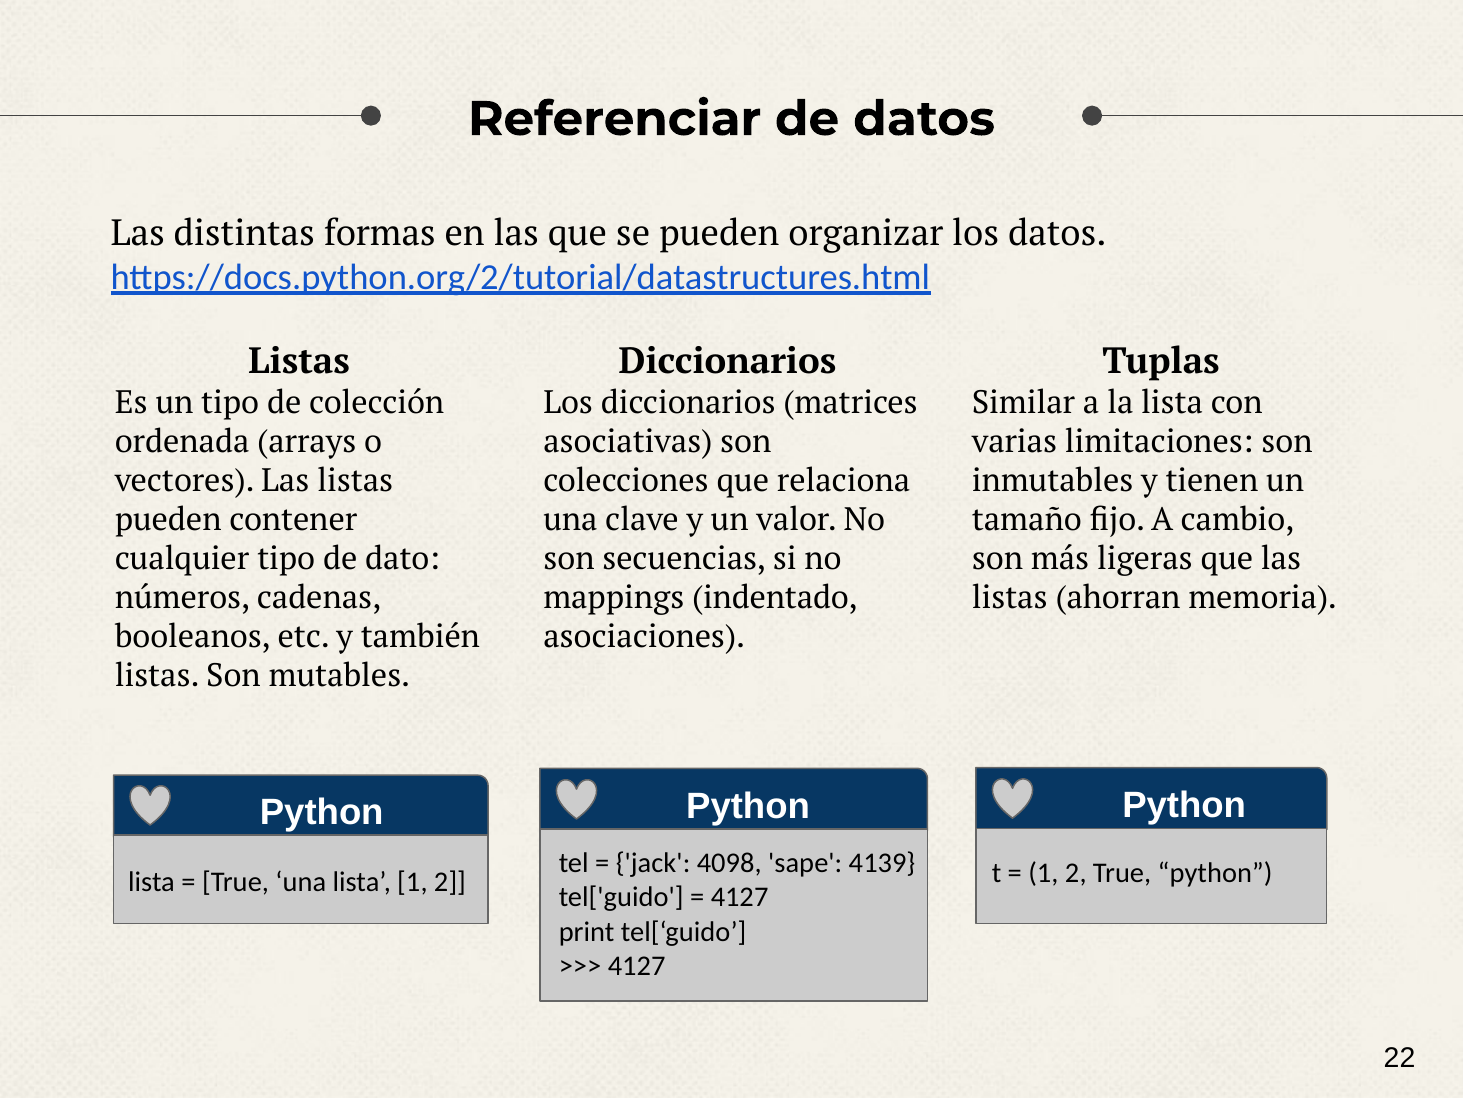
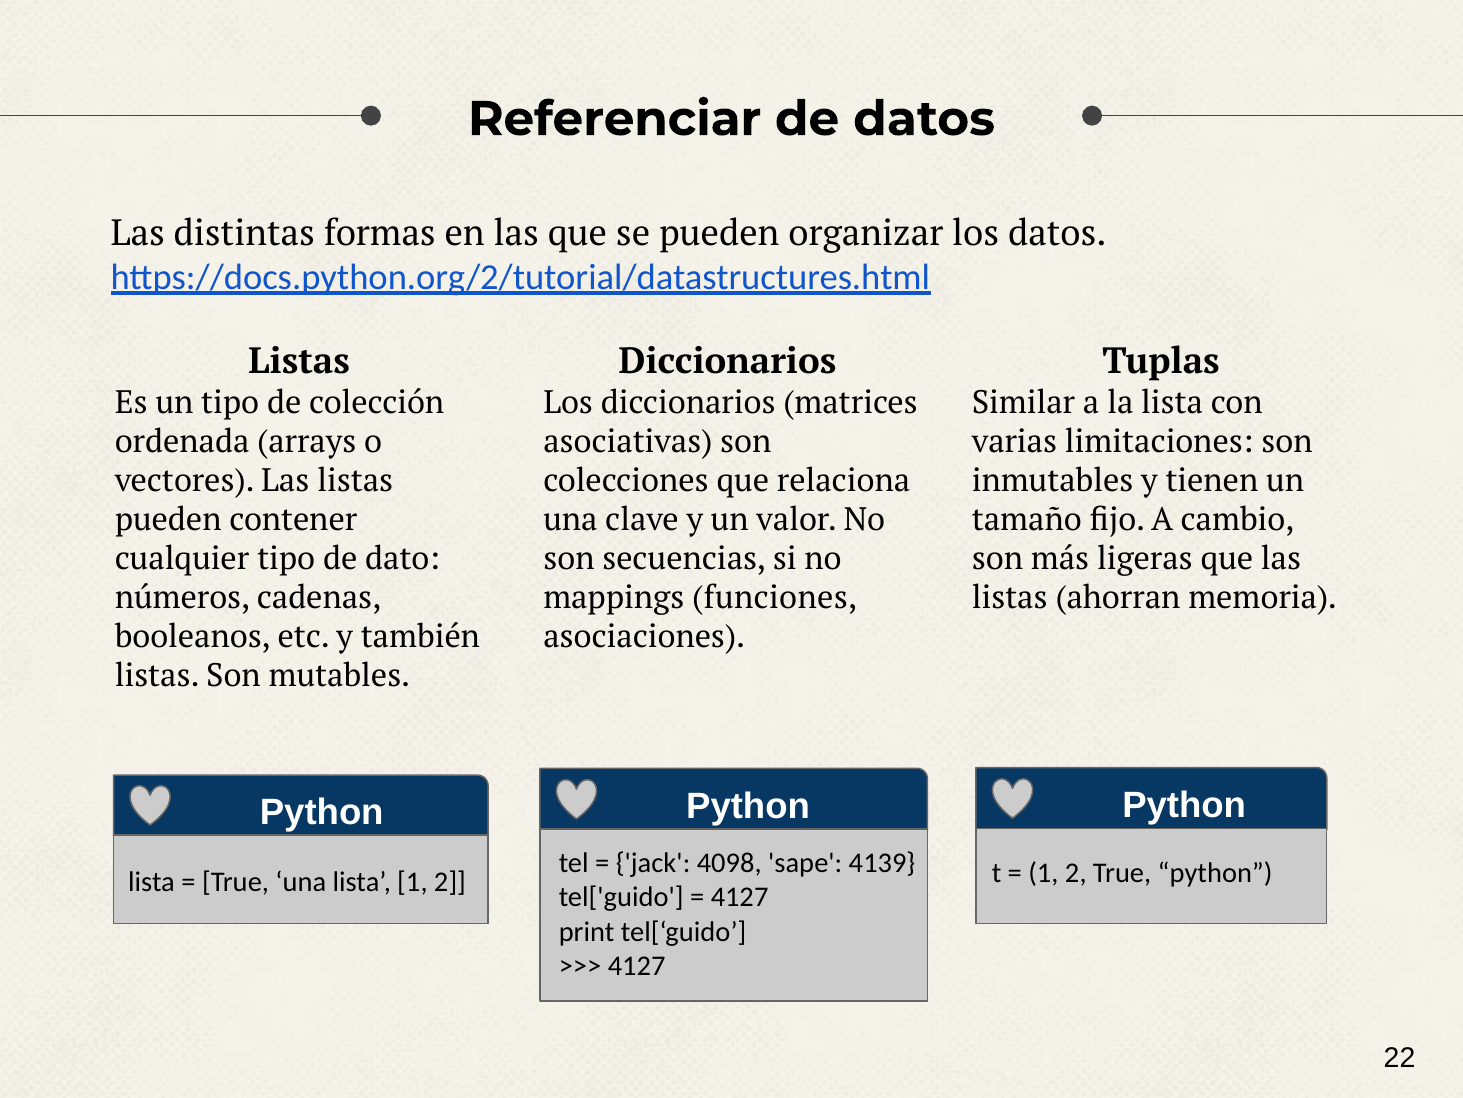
indentado: indentado -> funciones (775, 597)
